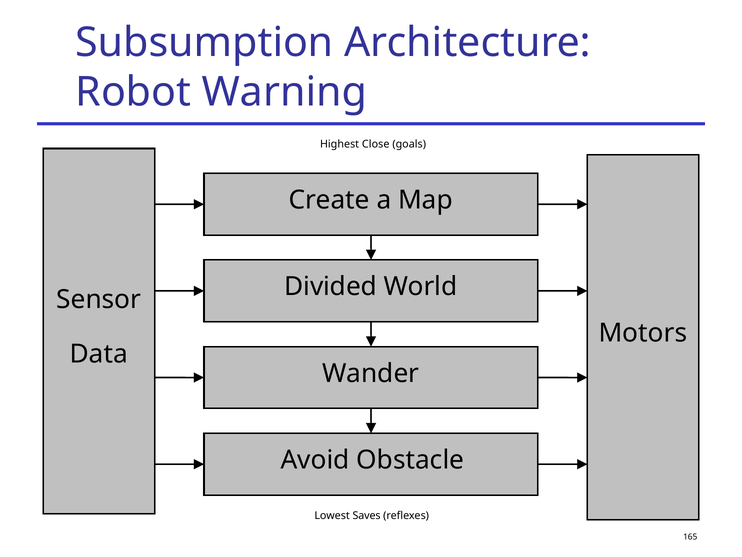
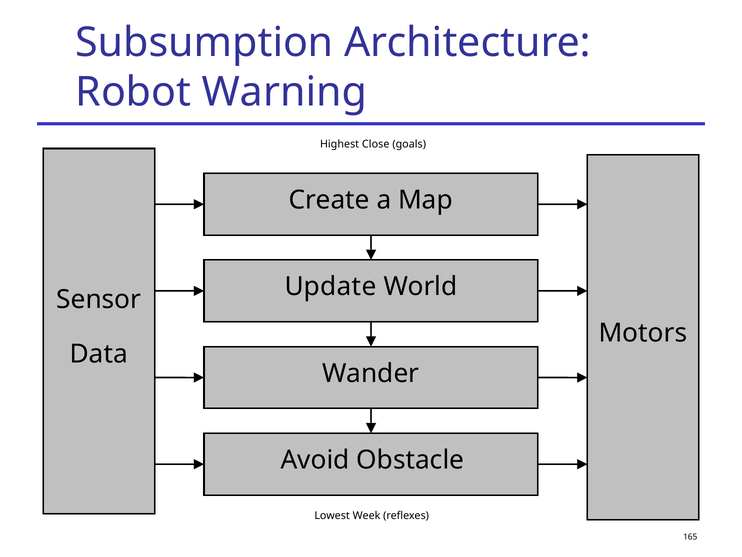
Divided: Divided -> Update (330, 286)
Saves: Saves -> Week (367, 515)
